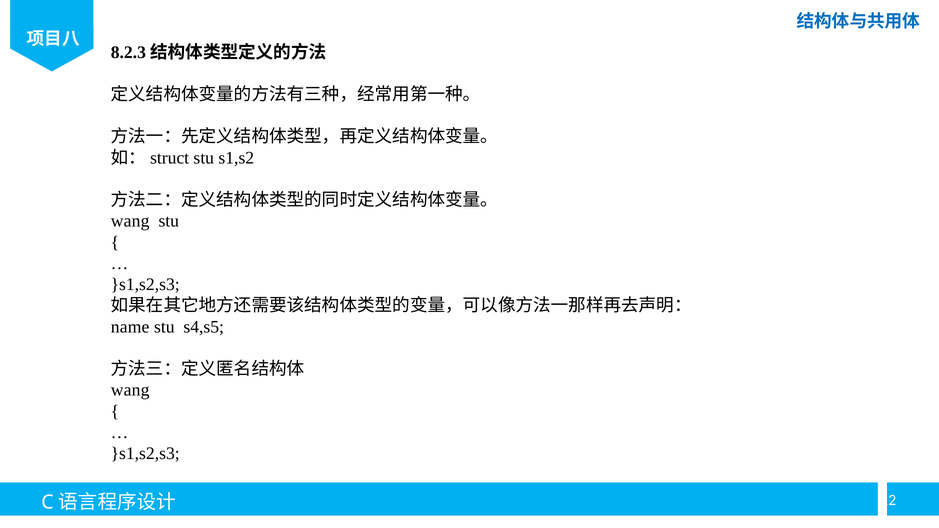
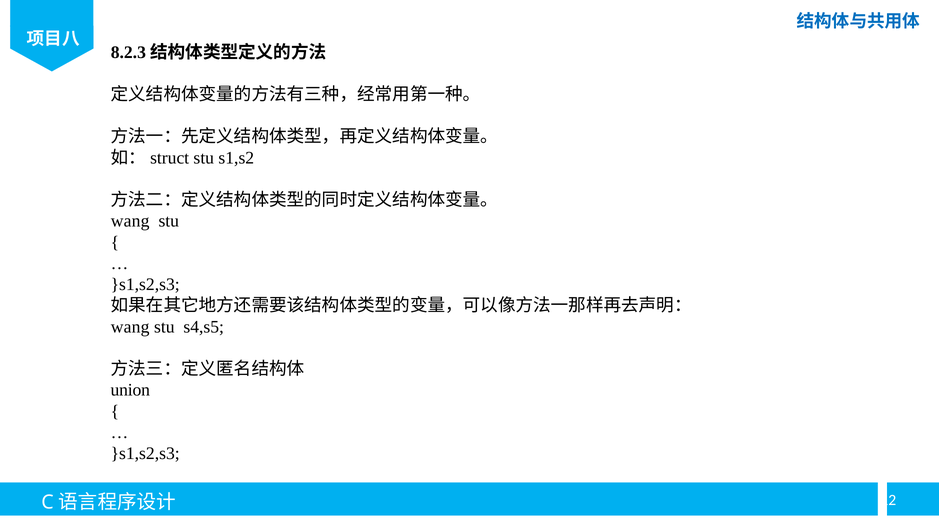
name: name -> wang (130, 327)
wang: wang -> union (130, 390)
